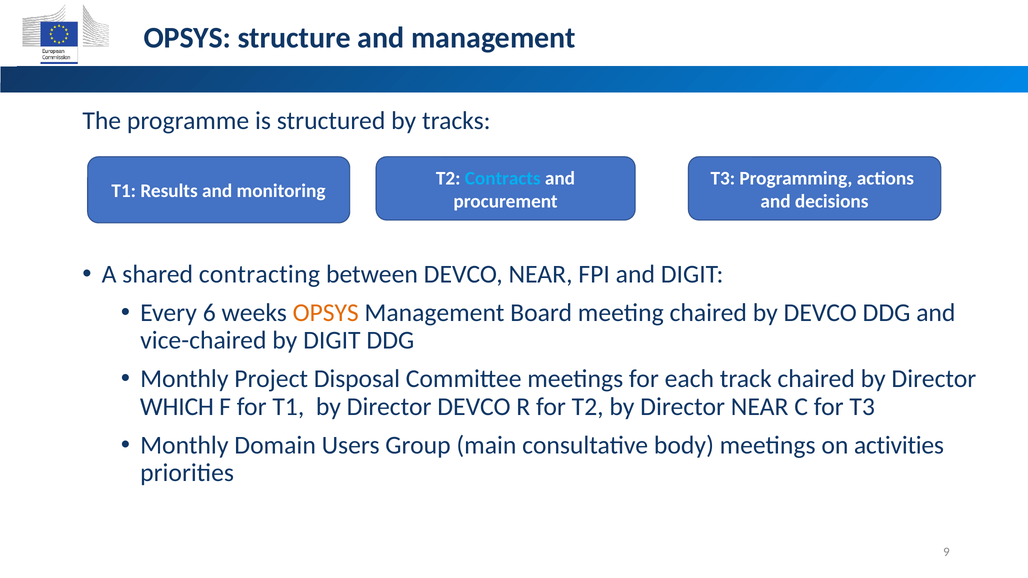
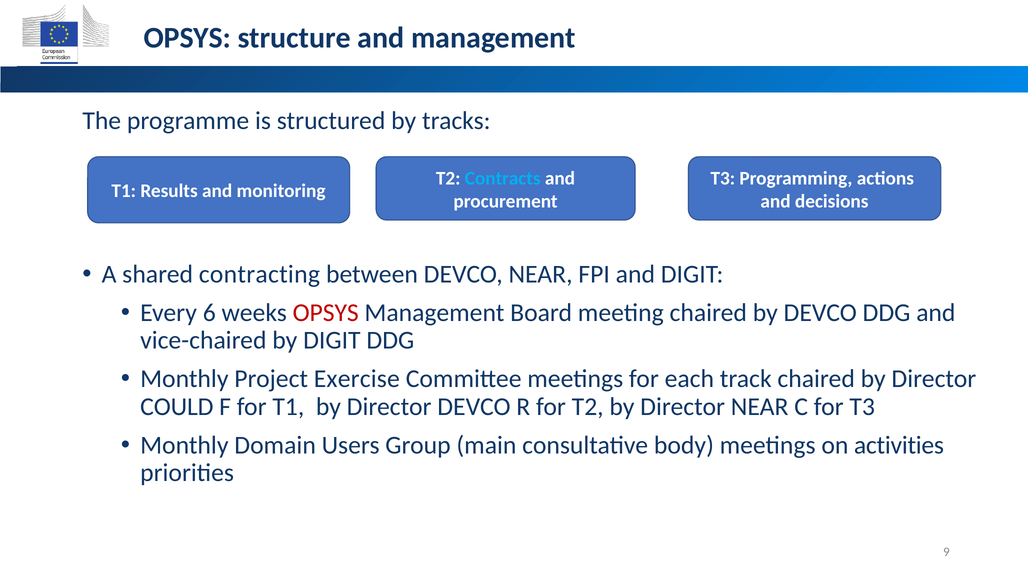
OPSYS colour: orange -> red (326, 313)
Disposal: Disposal -> Exercise (357, 379)
WHICH: WHICH -> COULD (177, 407)
